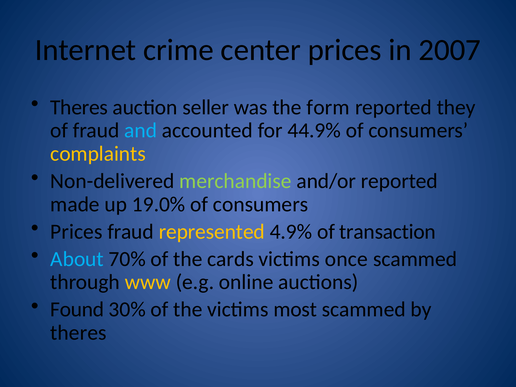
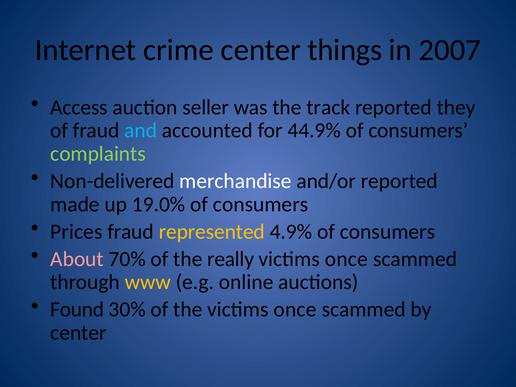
center prices: prices -> things (345, 50)
Theres: Theres -> Access (79, 107)
form: form -> track (328, 107)
complaints colour: yellow -> light green (98, 154)
merchandise colour: light green -> white (235, 181)
4.9% of transaction: transaction -> consumers (387, 232)
About colour: light blue -> pink (77, 259)
cards: cards -> really (231, 259)
the victims most: most -> once (295, 310)
theres: theres -> center (78, 333)
